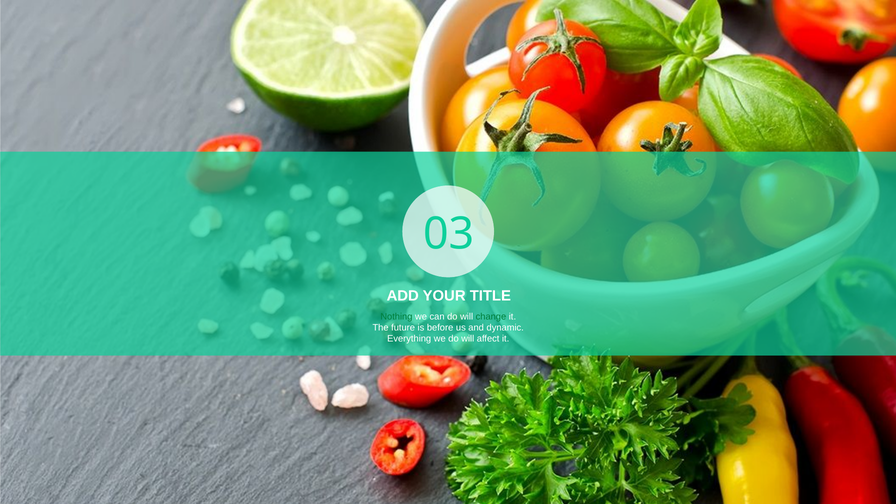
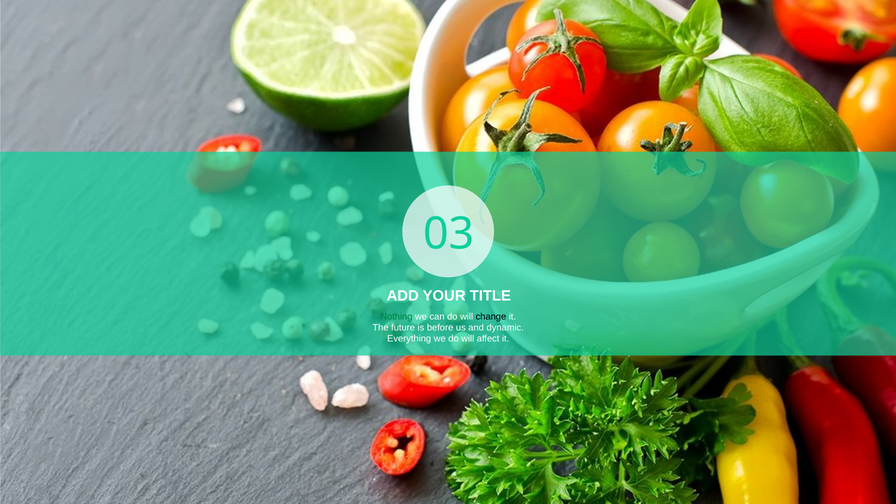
change colour: green -> black (491, 316)
